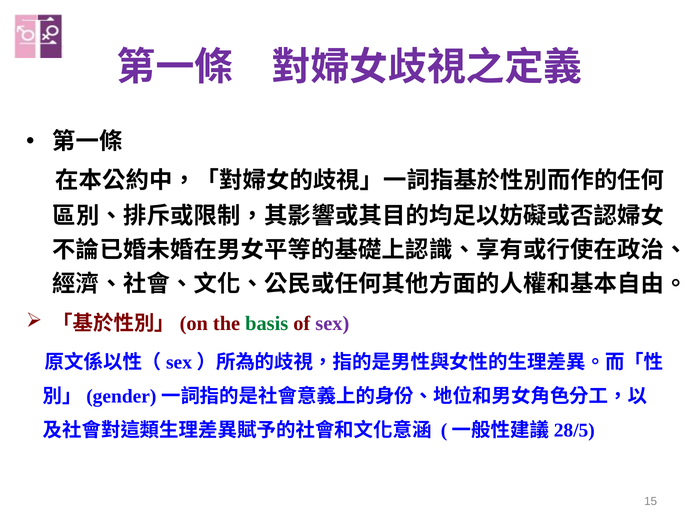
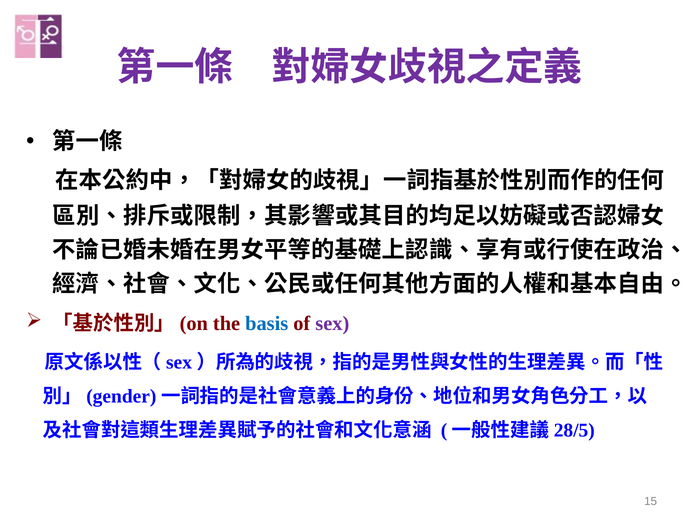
basis colour: green -> blue (267, 323)
